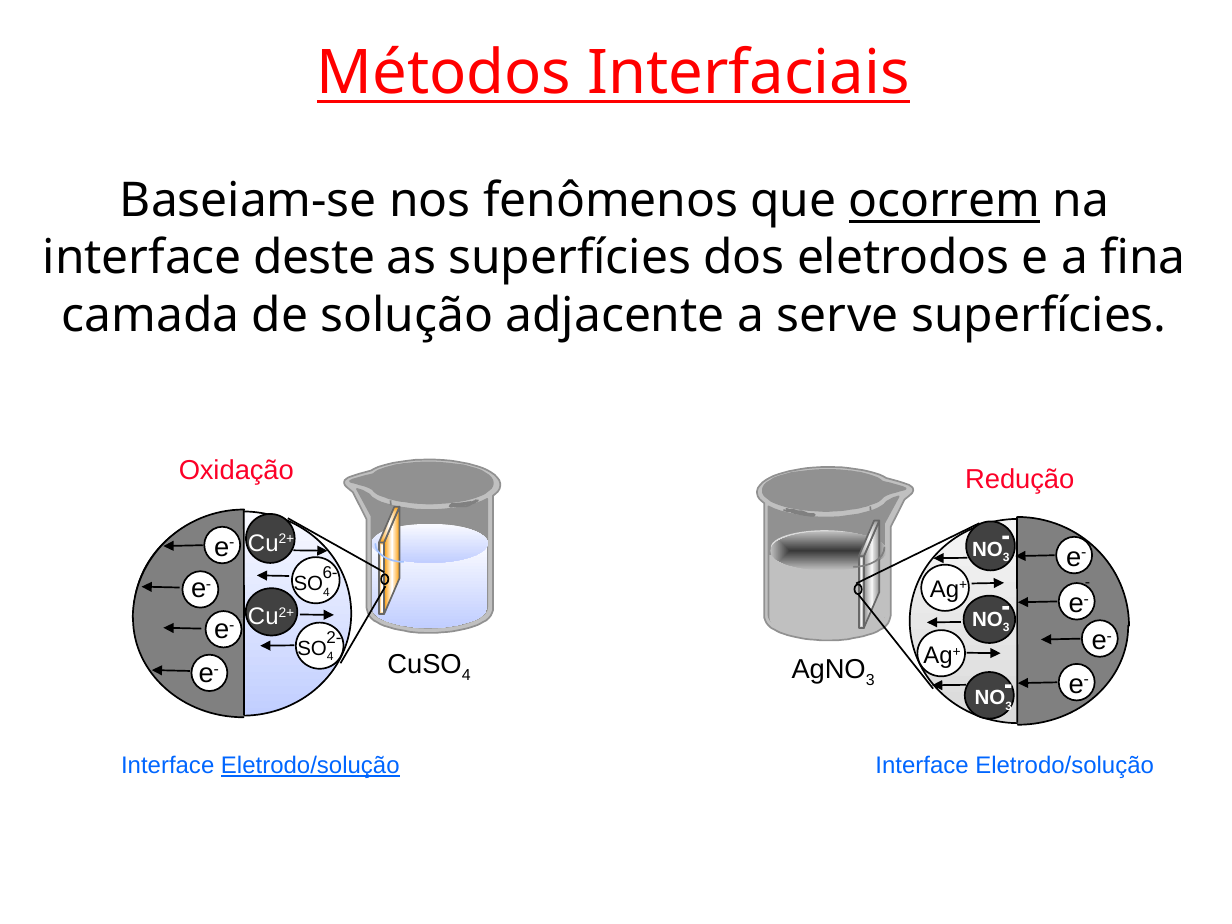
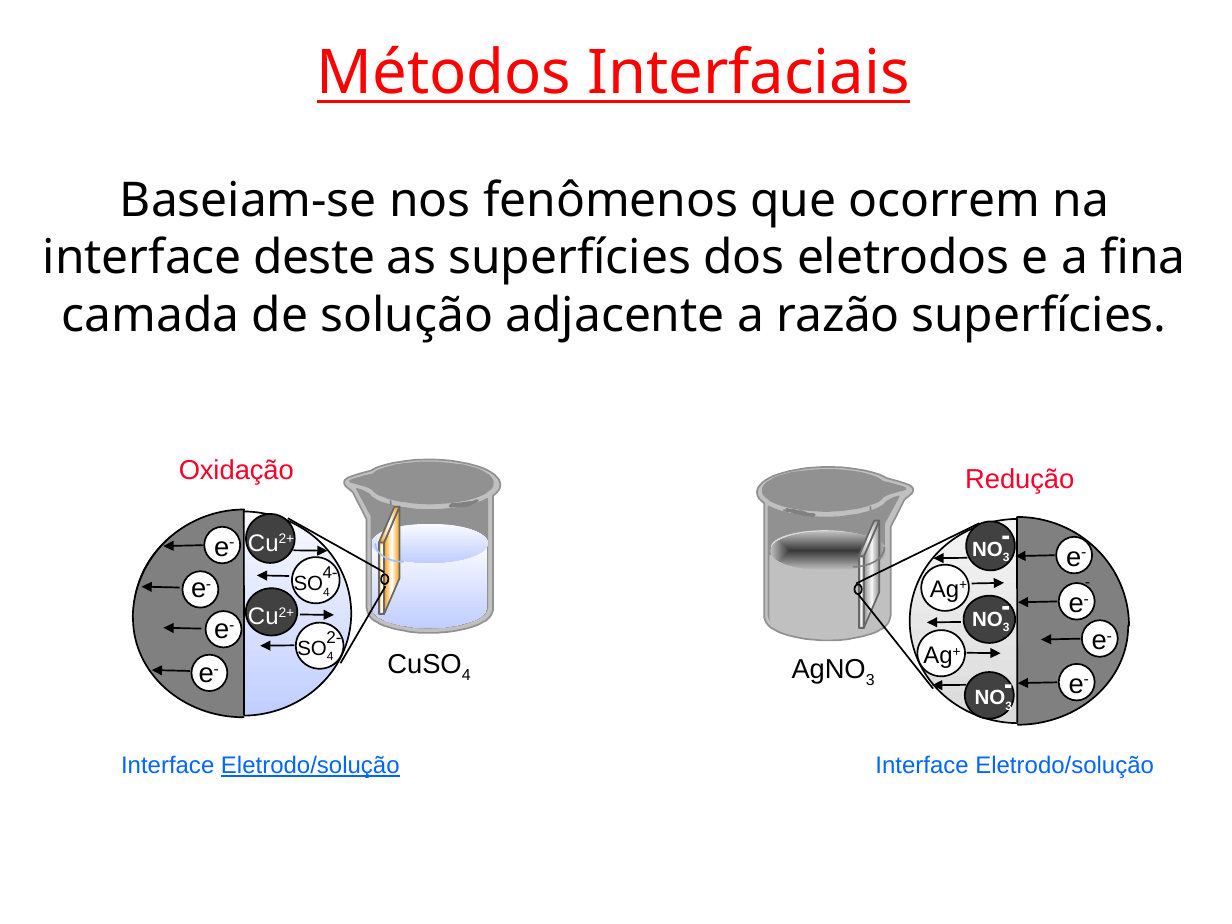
ocorrem underline: present -> none (945, 200)
serve: serve -> razão (838, 316)
6-: 6- -> 4- (330, 573)
